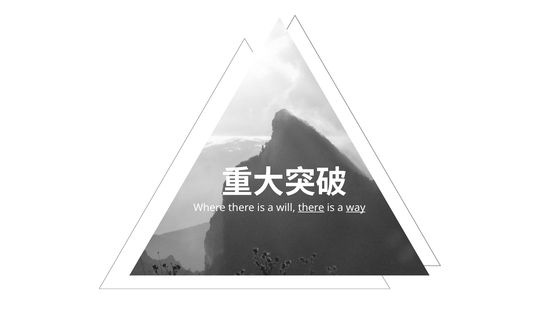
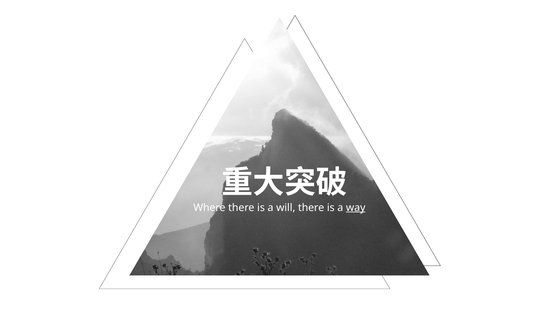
there underline: present -> none (311, 208)
